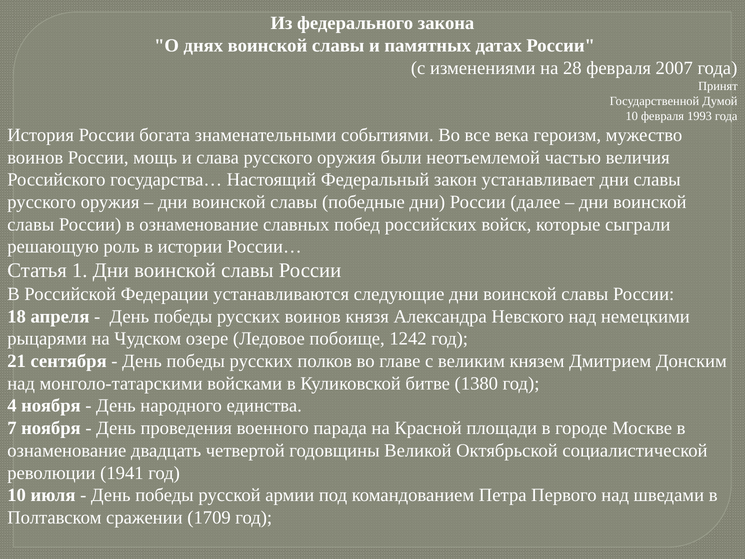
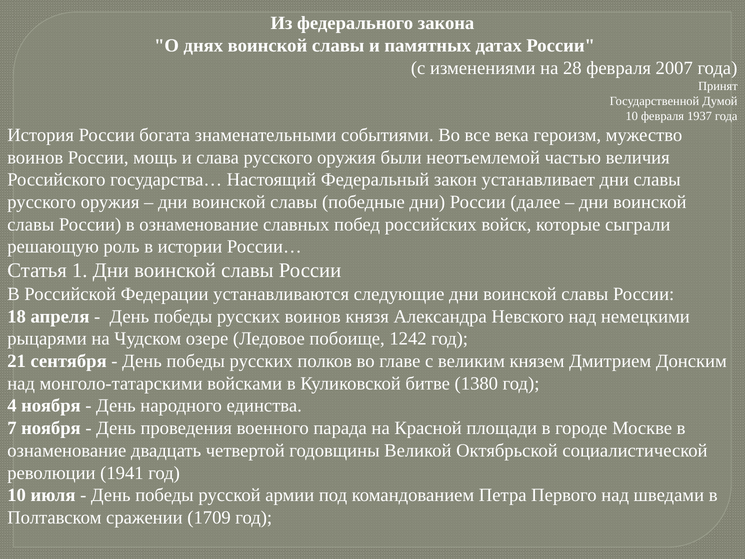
1993: 1993 -> 1937 (700, 116)
